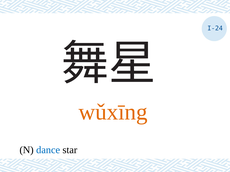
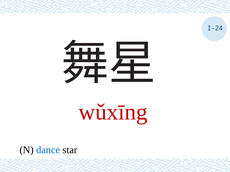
wǔxīng colour: orange -> red (113, 112)
